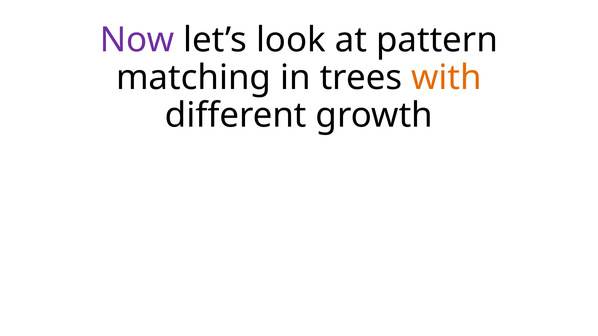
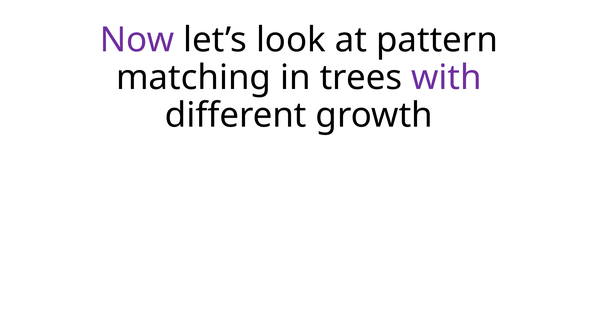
with colour: orange -> purple (446, 78)
